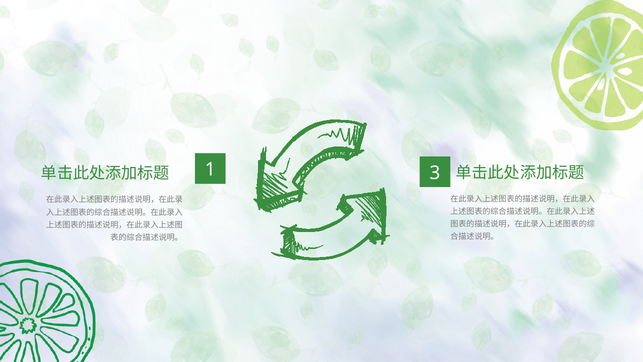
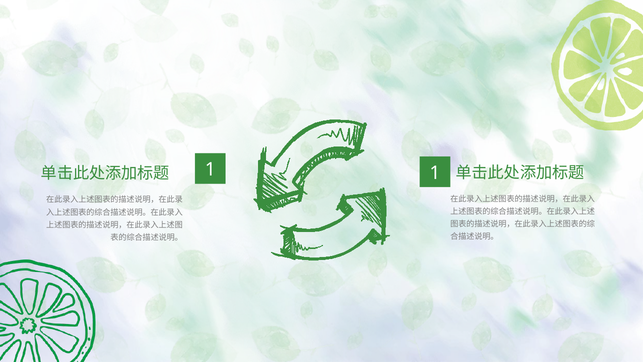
3: 3 -> 1 (435, 173)
